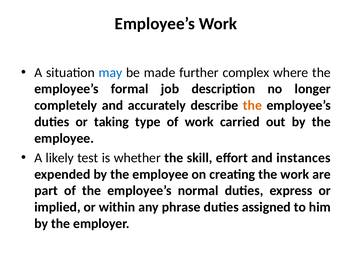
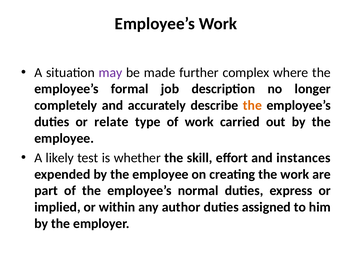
may colour: blue -> purple (110, 73)
taking: taking -> relate (111, 122)
phrase: phrase -> author (181, 207)
